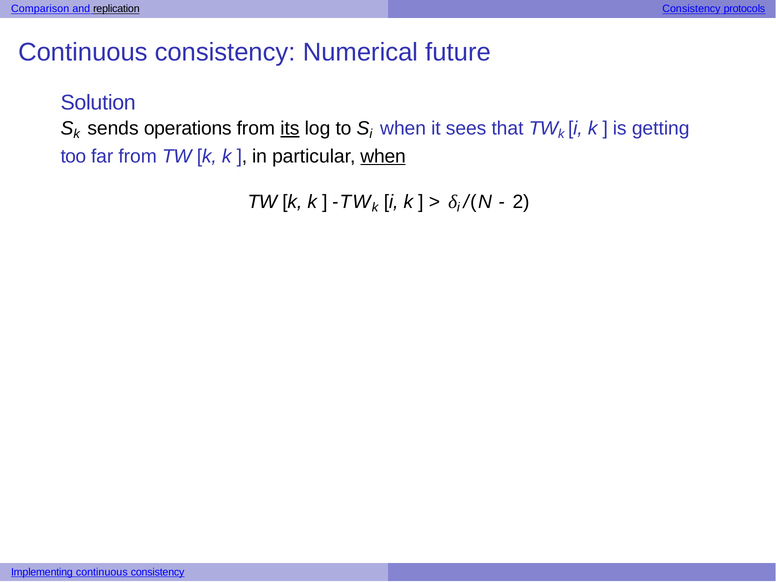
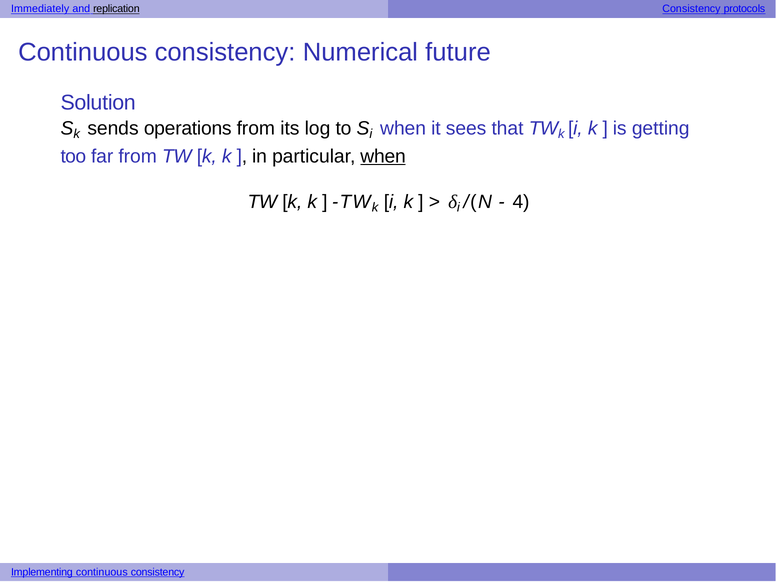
Comparison: Comparison -> Immediately (40, 9)
its underline: present -> none (290, 129)
2: 2 -> 4 (521, 202)
